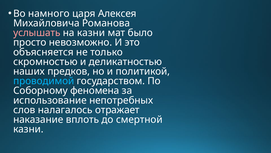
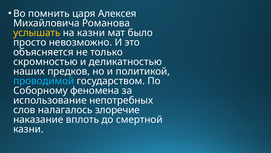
намного: намного -> помнить (49, 14)
услышать colour: pink -> yellow (37, 33)
отражает: отражает -> злоречие (117, 110)
